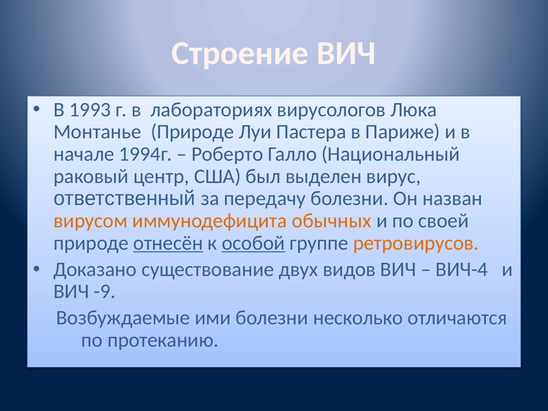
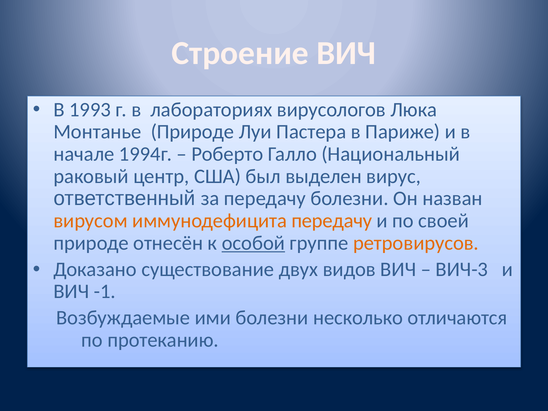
иммунодефицита обычных: обычных -> передачу (332, 221)
отнесён underline: present -> none (168, 243)
ВИЧ-4: ВИЧ-4 -> ВИЧ-3 (462, 269)
-9: -9 -> -1 (105, 292)
